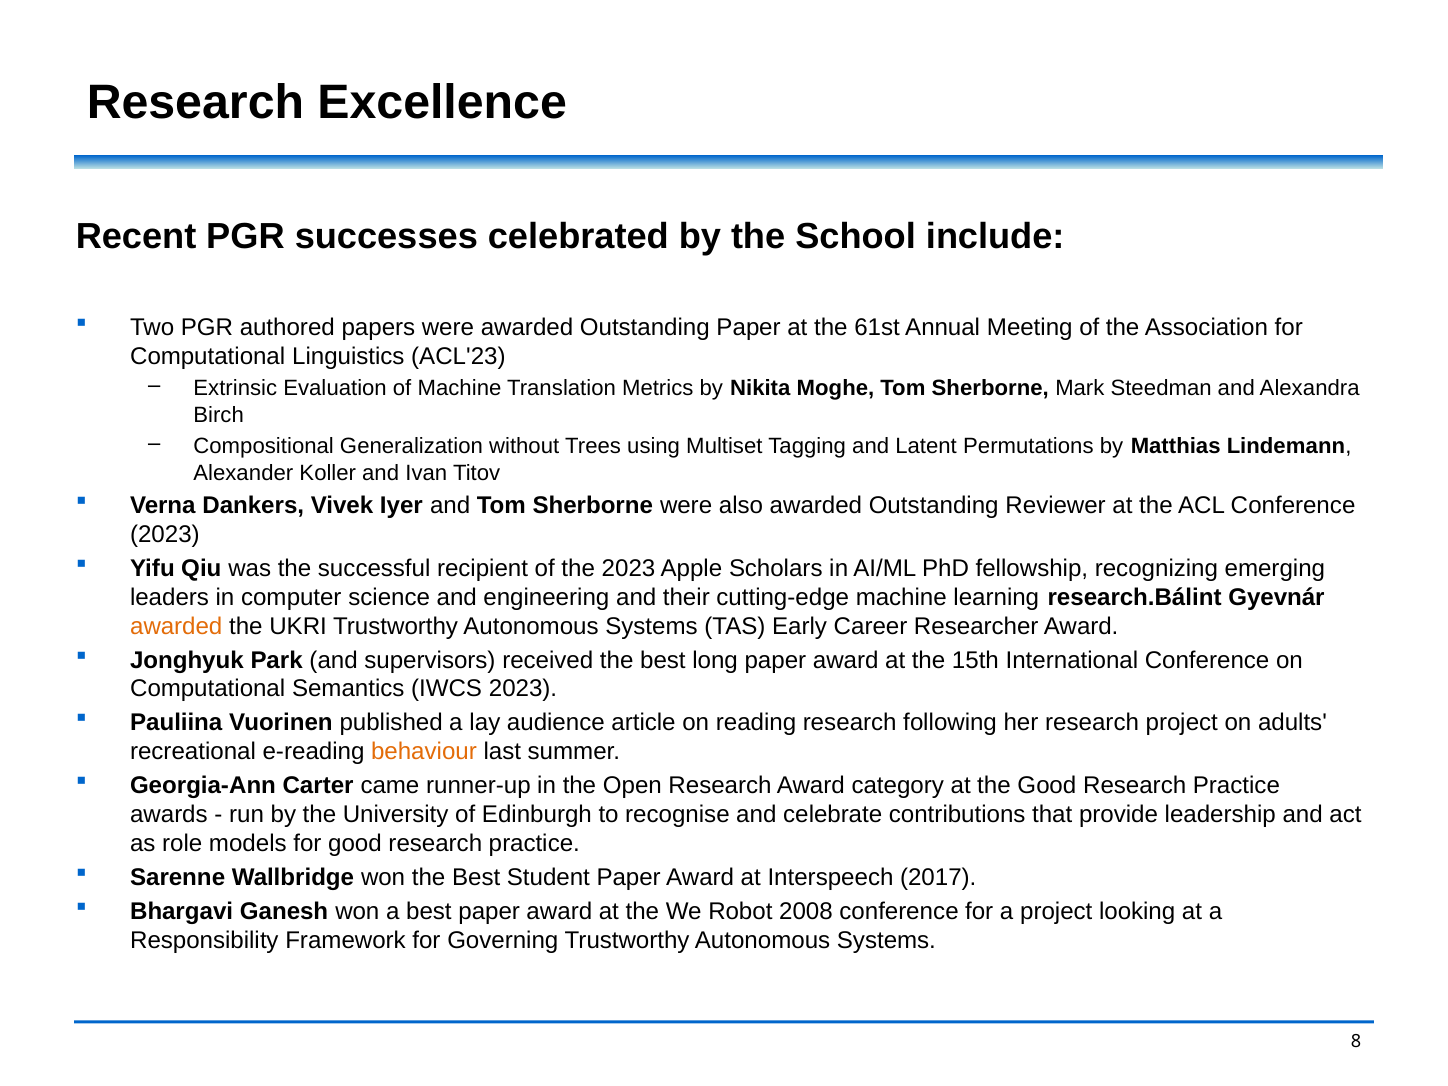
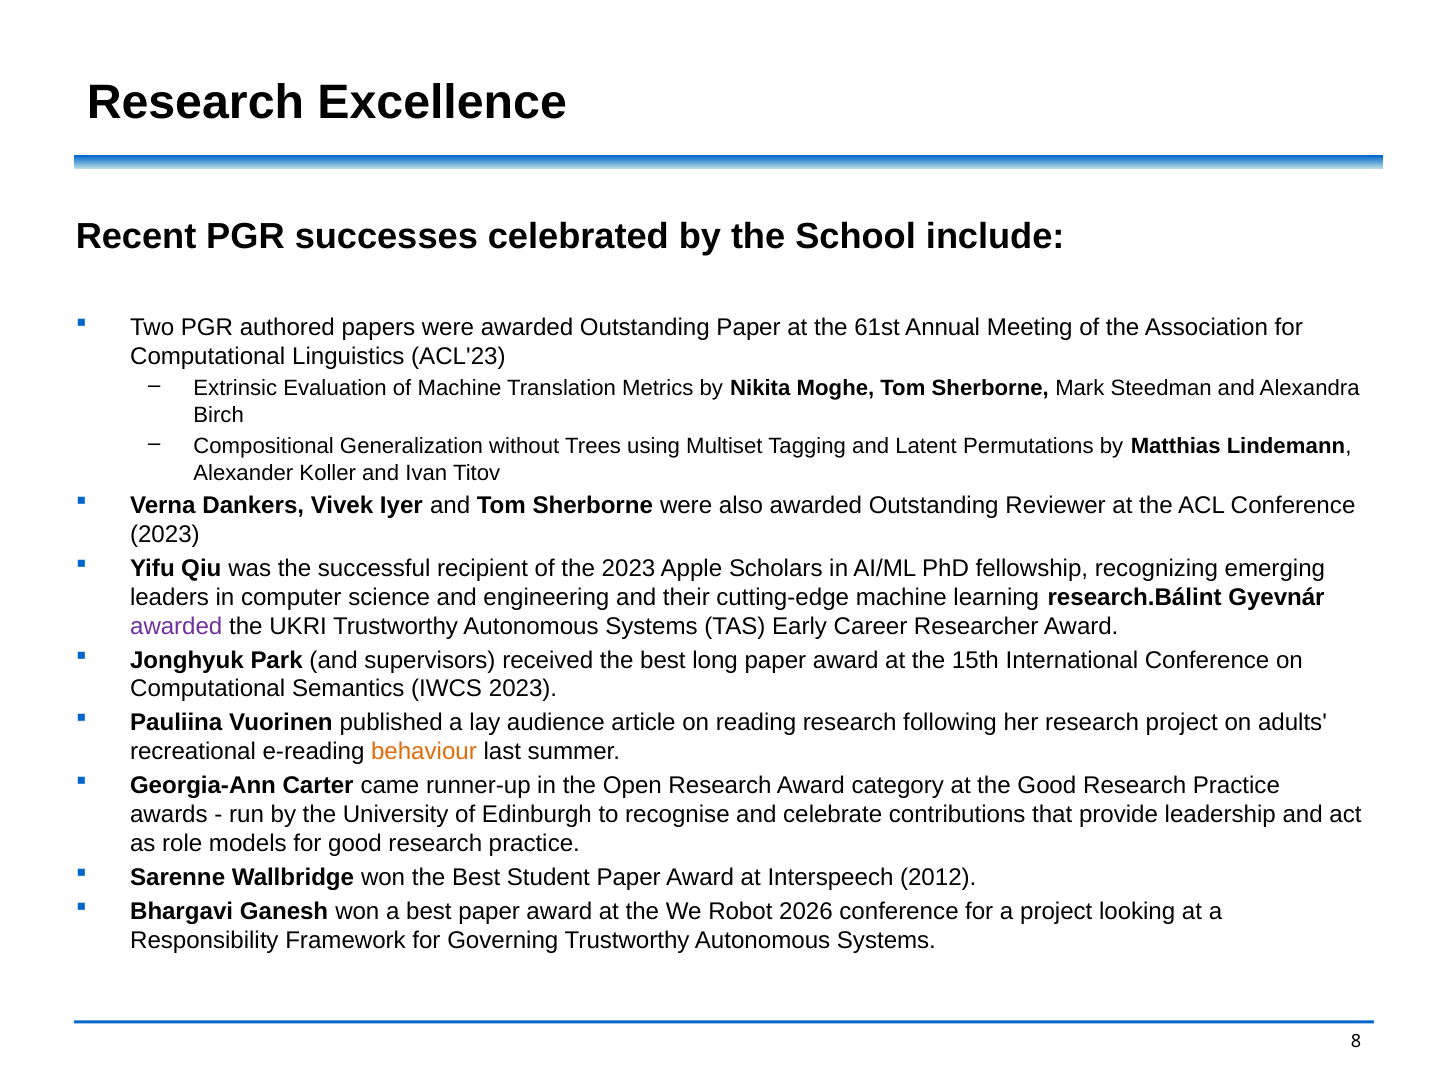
awarded colour: orange -> purple (176, 626)
2017: 2017 -> 2012 (938, 877)
2008: 2008 -> 2026 (806, 911)
